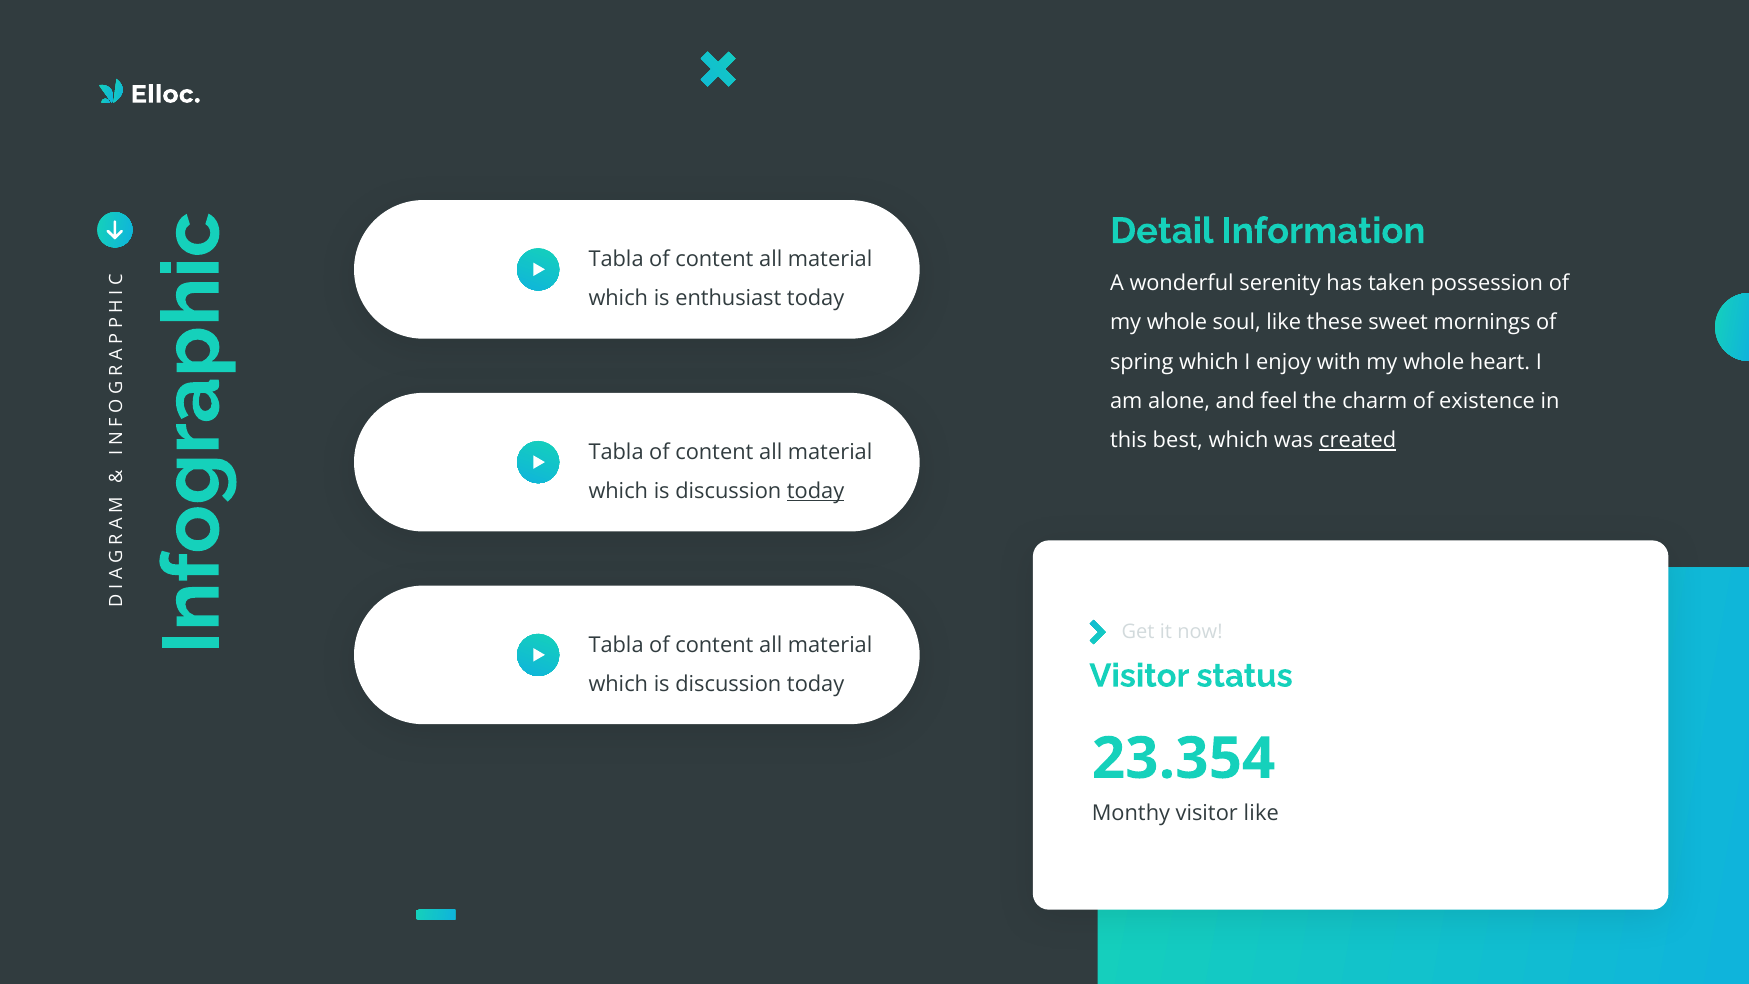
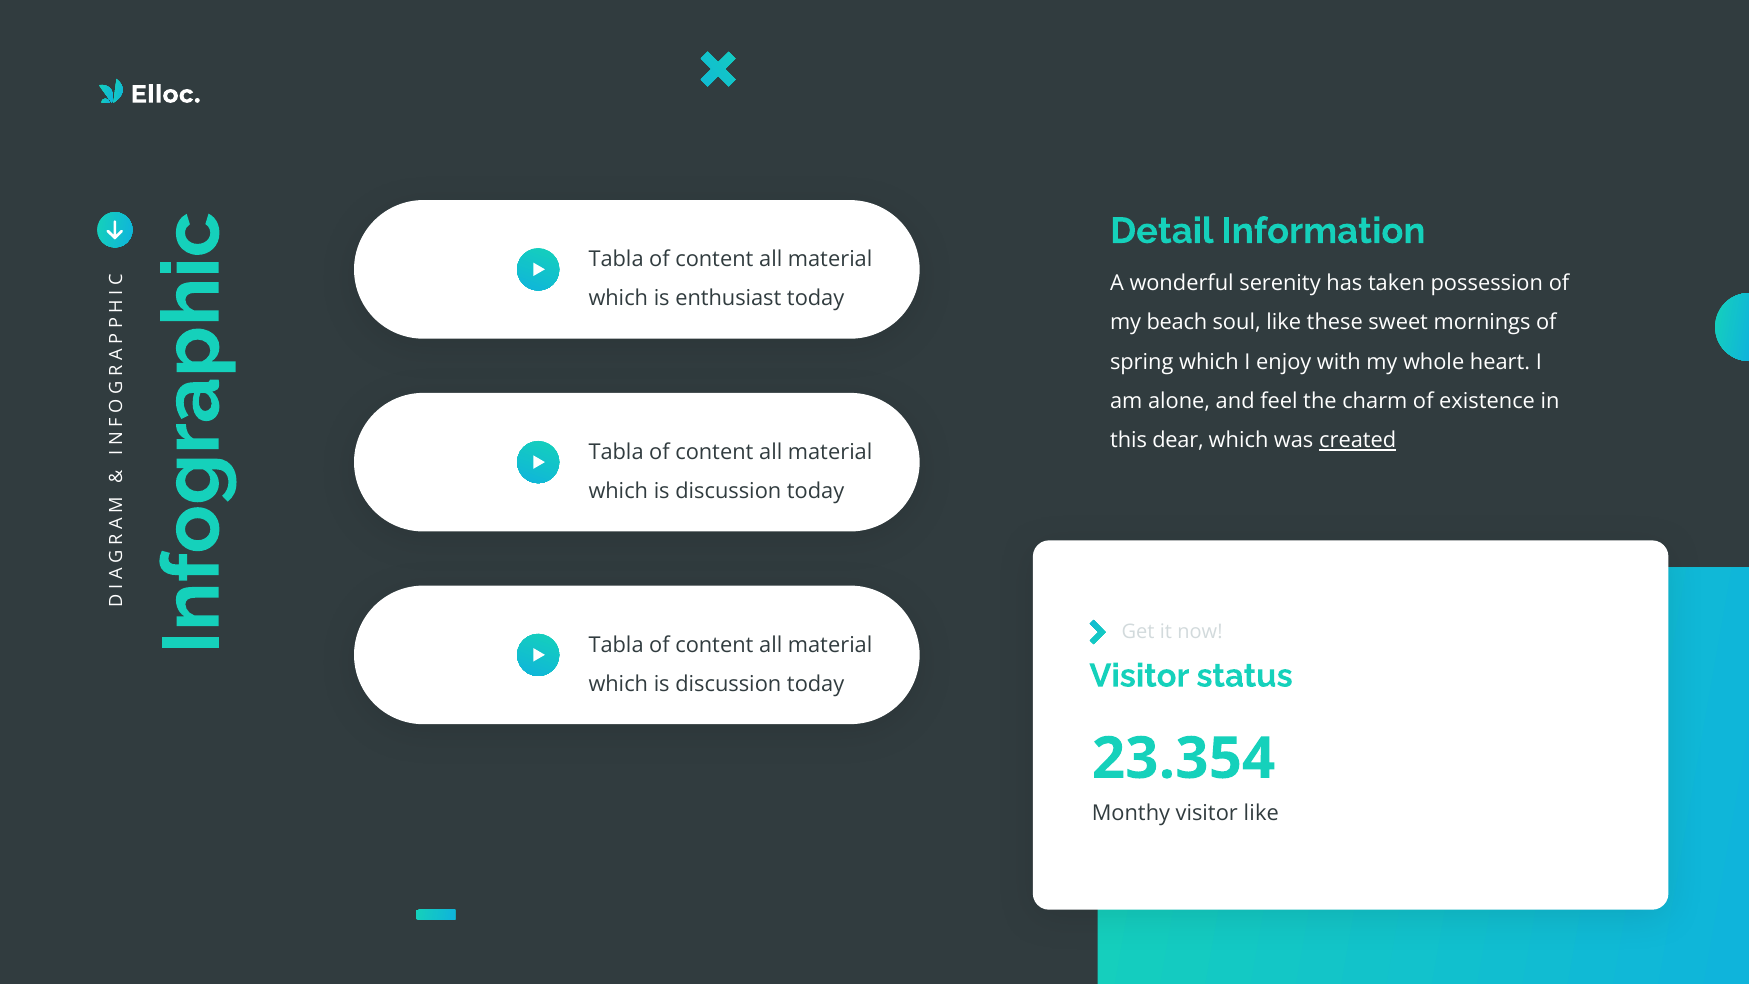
whole: whole -> beach (1177, 323)
best: best -> dear (1178, 441)
today underline: present -> none (816, 491)
